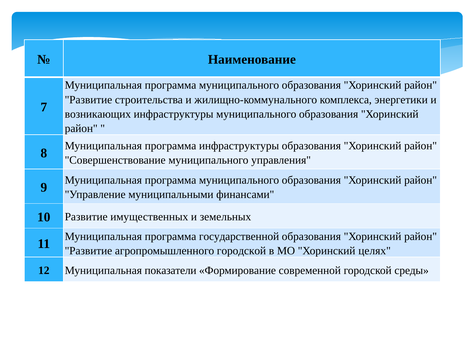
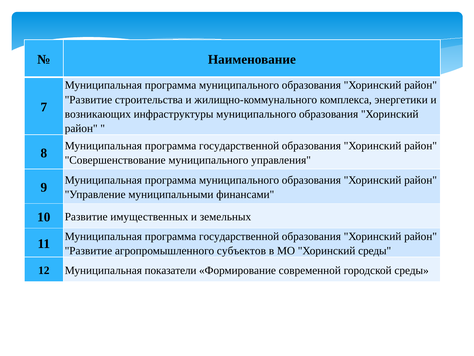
инфраструктуры: инфраструктуры -> государственной (239, 145)
агропромышленного городской: городской -> субъектов (241, 250)
Хоринский целях: целях -> среды (375, 250)
